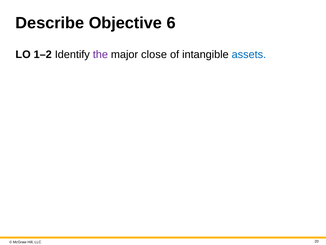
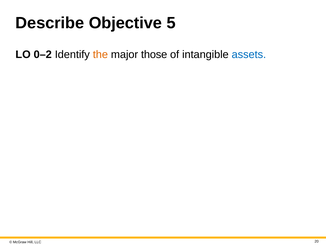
6: 6 -> 5 (171, 23)
1–2: 1–2 -> 0–2 (43, 54)
the colour: purple -> orange (100, 54)
close: close -> those (154, 54)
